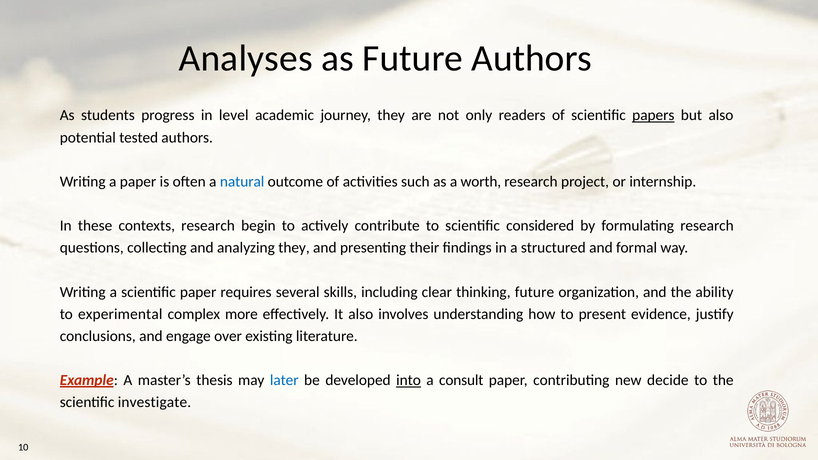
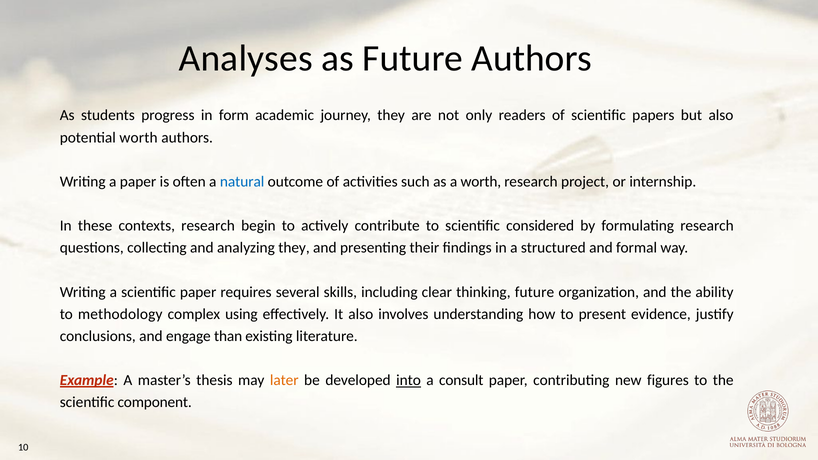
level: level -> form (234, 115)
papers underline: present -> none (653, 115)
potential tested: tested -> worth (139, 137)
experimental: experimental -> methodology (120, 314)
more: more -> using (241, 314)
over: over -> than (228, 336)
later colour: blue -> orange (284, 380)
decide: decide -> figures (668, 380)
investigate: investigate -> component (155, 402)
